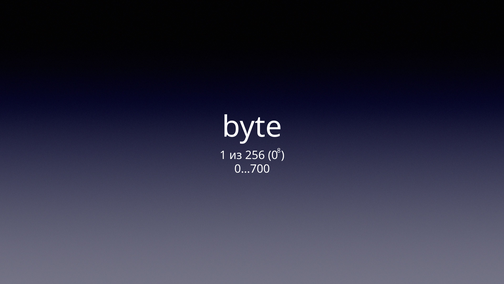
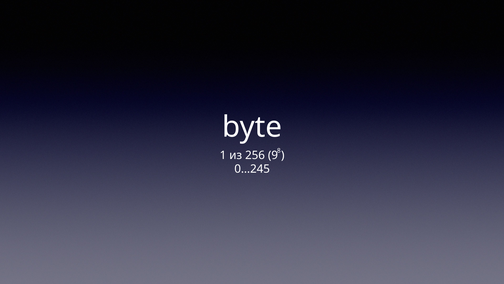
0: 0 -> 9 (273, 155)
0…700: 0…700 -> 0…245 (252, 169)
